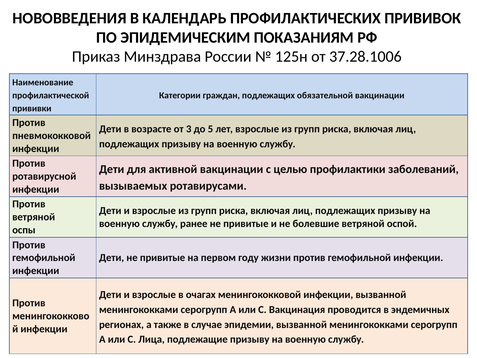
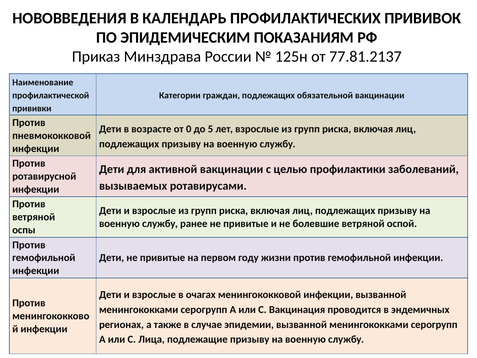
37.28.1006: 37.28.1006 -> 77.81.2137 (365, 57)
3: 3 -> 0 (189, 129)
